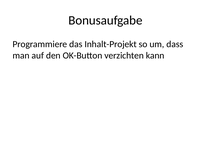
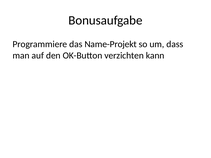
Inhalt-Projekt: Inhalt-Projekt -> Name-Projekt (111, 44)
